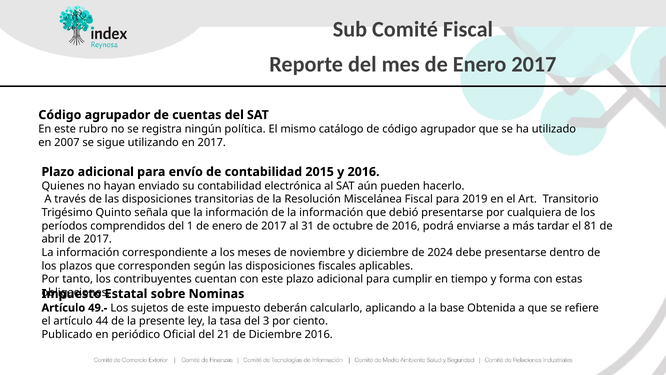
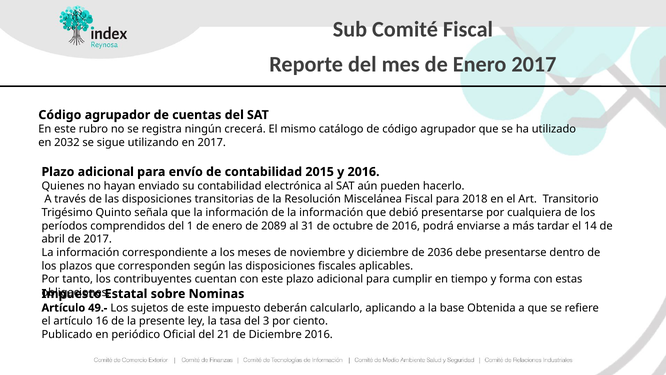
política: política -> crecerá (245, 129)
2007: 2007 -> 2032 (67, 142)
2019: 2019 -> 2018 (475, 199)
enero de 2017: 2017 -> 2089 (274, 226)
81: 81 -> 14 (590, 226)
2024: 2024 -> 2036 (440, 252)
44: 44 -> 16 (102, 321)
